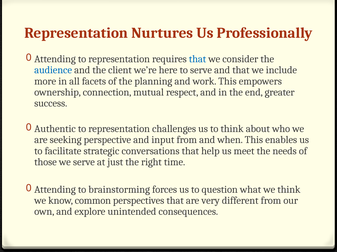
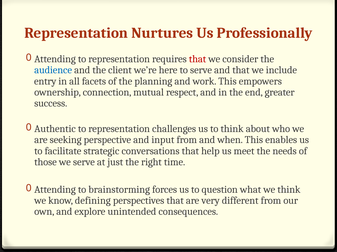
that colour: blue -> red (198, 59)
more: more -> entry (45, 81)
common: common -> defining (93, 201)
